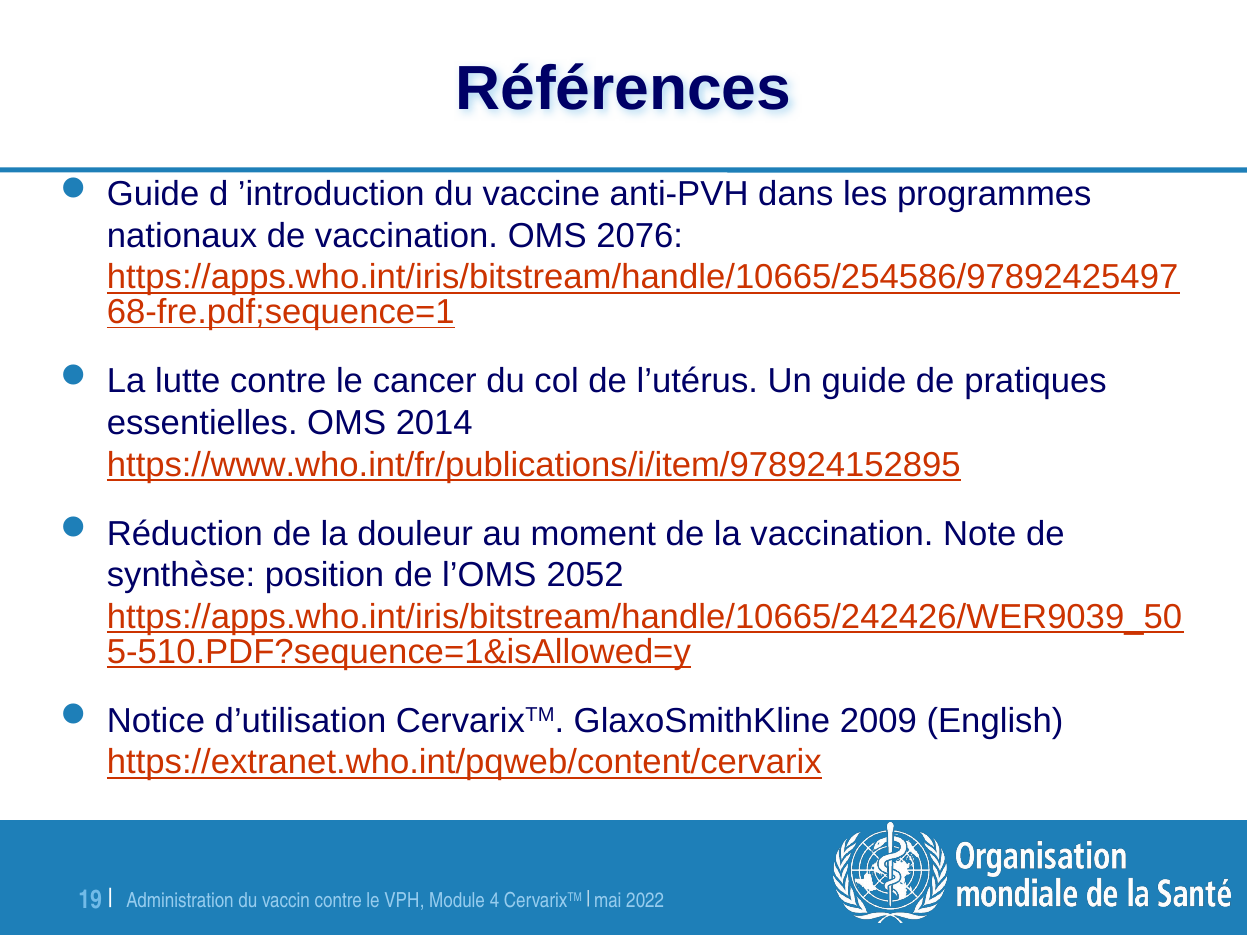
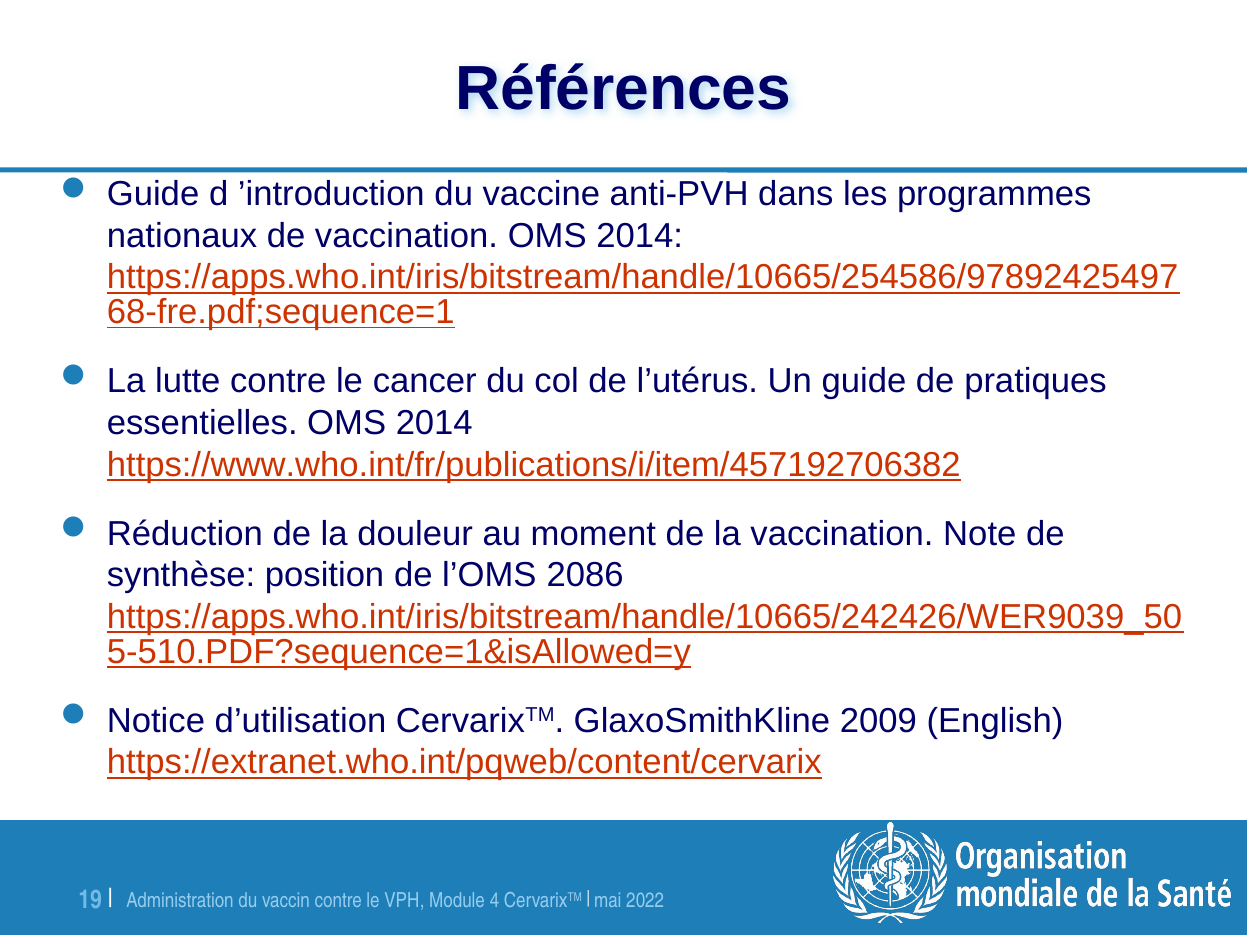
vaccination OMS 2076: 2076 -> 2014 (640, 236)
https://www.who.int/fr/publications/i/item/978924152895: https://www.who.int/fr/publications/i/item/978924152895 -> https://www.who.int/fr/publications/i/item/457192706382 (534, 465)
2052: 2052 -> 2086 (585, 576)
